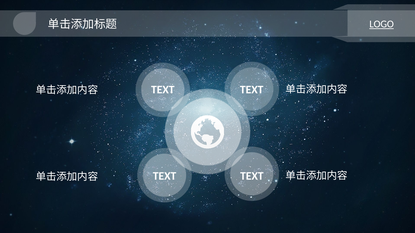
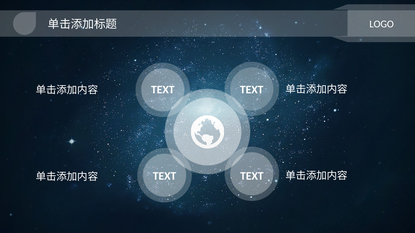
LOGO underline: present -> none (382, 24)
